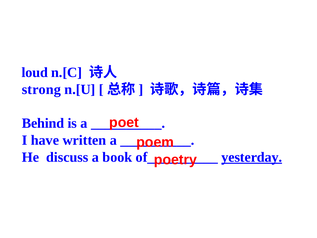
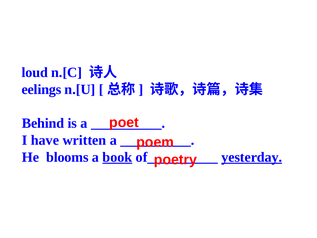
strong: strong -> eelings (41, 89)
discuss: discuss -> blooms (67, 157)
book underline: none -> present (117, 157)
